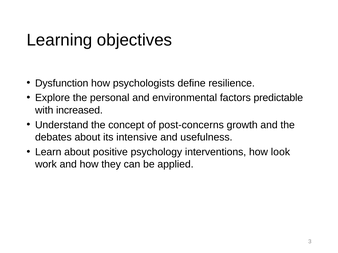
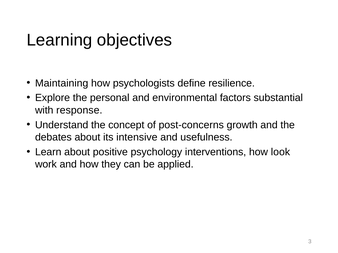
Dysfunction: Dysfunction -> Maintaining (62, 83)
predictable: predictable -> substantial (278, 98)
increased: increased -> response (79, 110)
